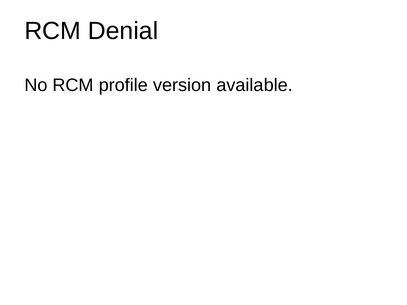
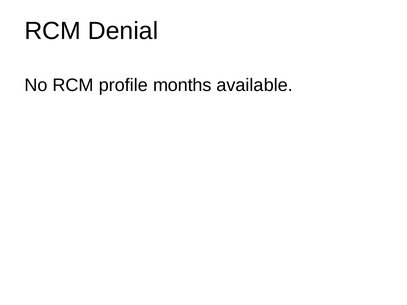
version: version -> months (182, 85)
